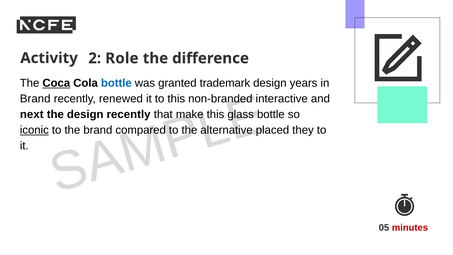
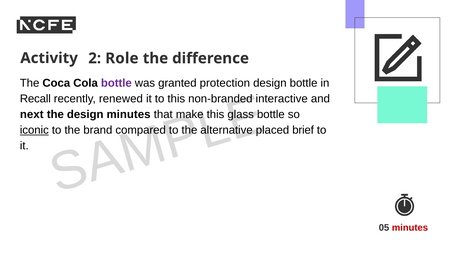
Coca underline: present -> none (56, 83)
bottle colour: blue -> purple (116, 83)
trademark: trademark -> protection (225, 83)
design years: years -> bottle (304, 83)
Brand: Brand -> Recall (35, 99)
design recently: recently -> minutes (129, 114)
they: they -> brief (303, 130)
